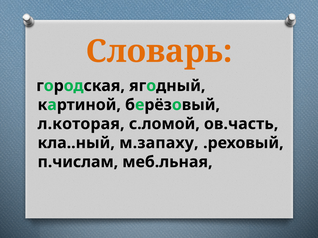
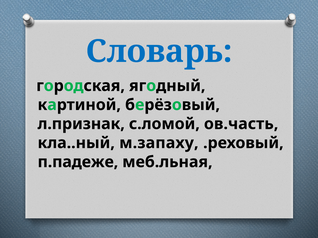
Словарь colour: orange -> blue (159, 52)
л.которая: л.которая -> л.признак (81, 124)
п.числам: п.числам -> п.падеже (78, 162)
